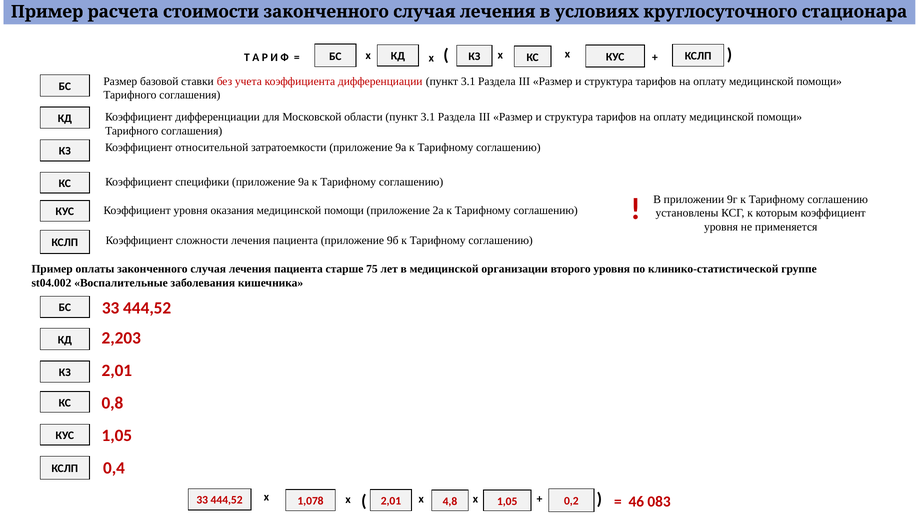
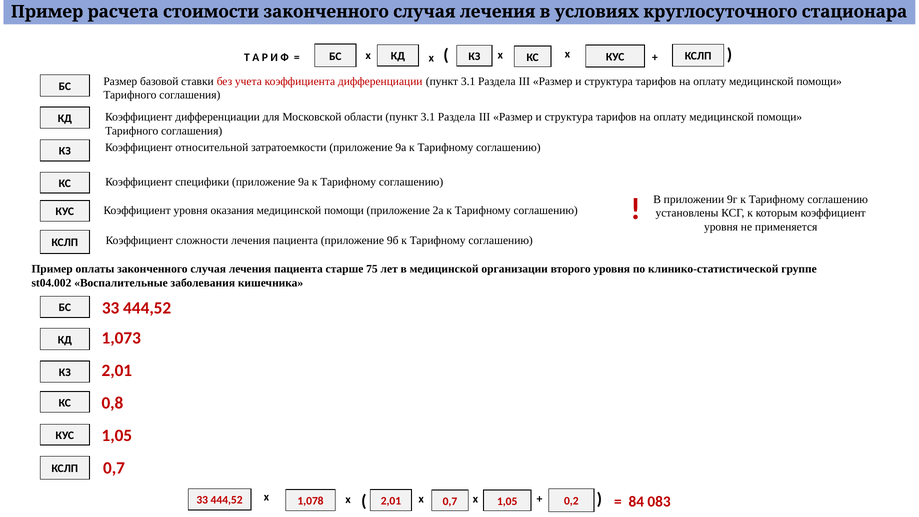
2,203: 2,203 -> 1,073 (121, 338)
0,4: 0,4 -> 0,7 (114, 468)
2,01 4,8: 4,8 -> 0,7 (450, 501)
46: 46 -> 84 (636, 502)
